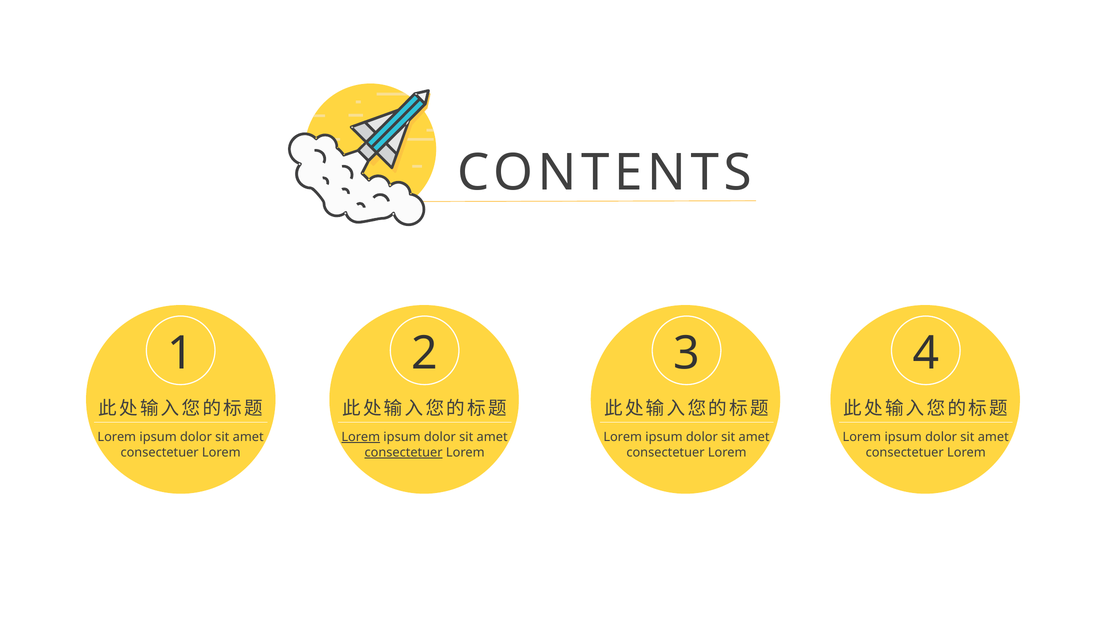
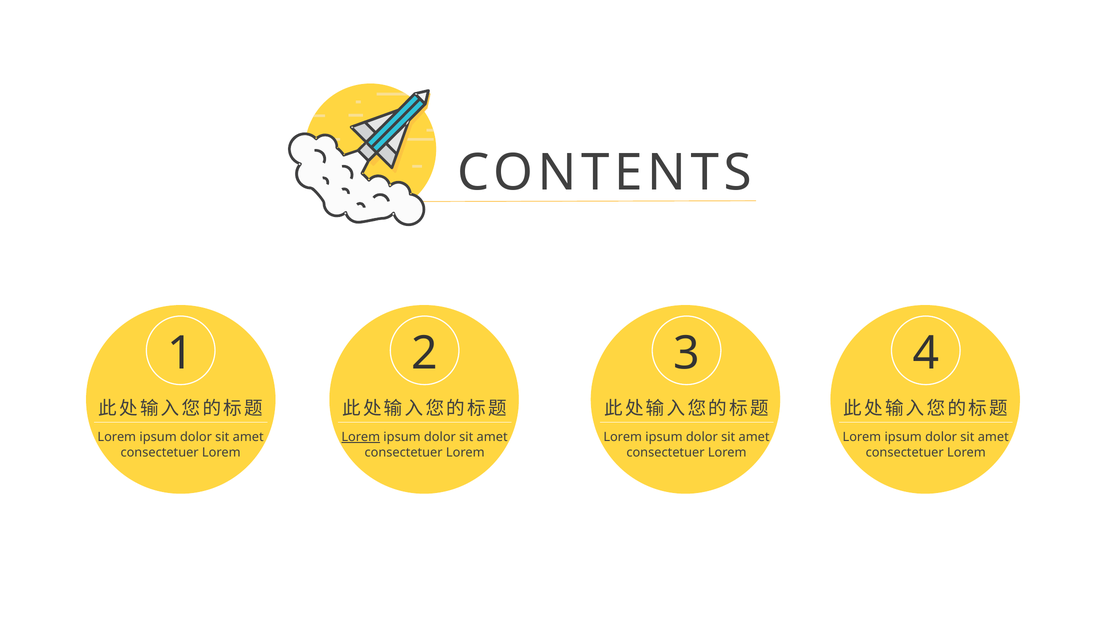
consectetuer underline: present -> none (404, 453)
